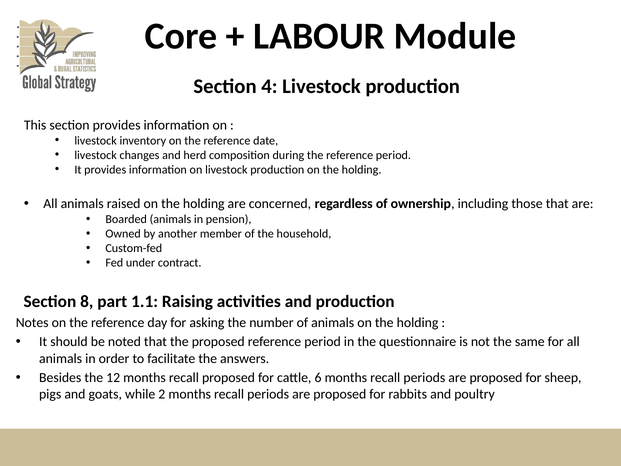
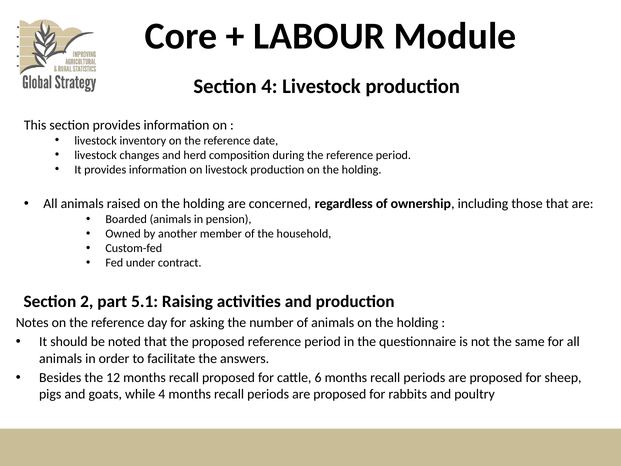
8: 8 -> 2 (87, 301)
1.1: 1.1 -> 5.1 (145, 301)
while 2: 2 -> 4 (162, 394)
